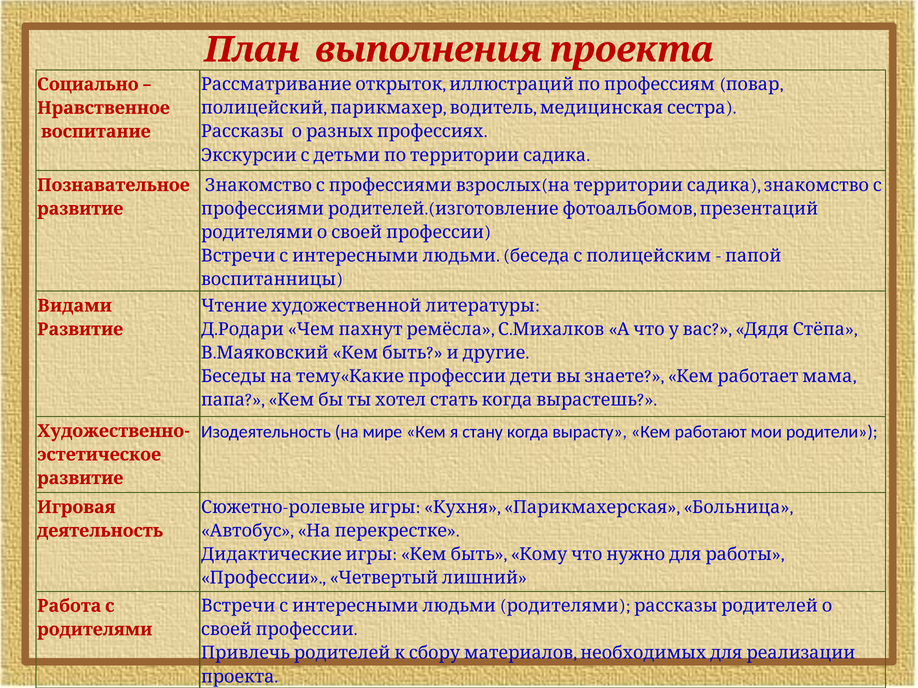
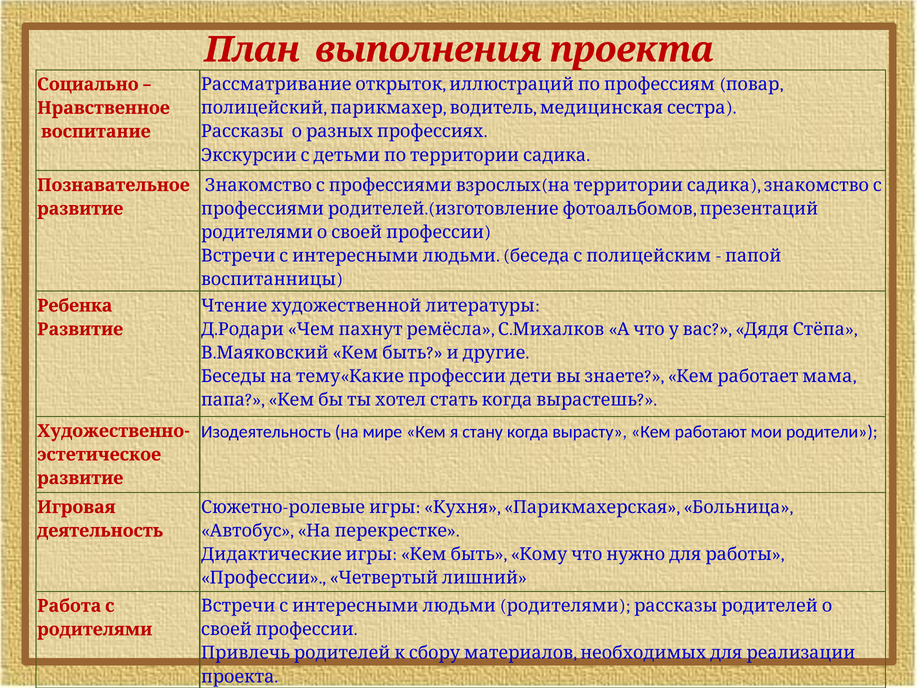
Видами: Видами -> Ребенка (75, 306)
